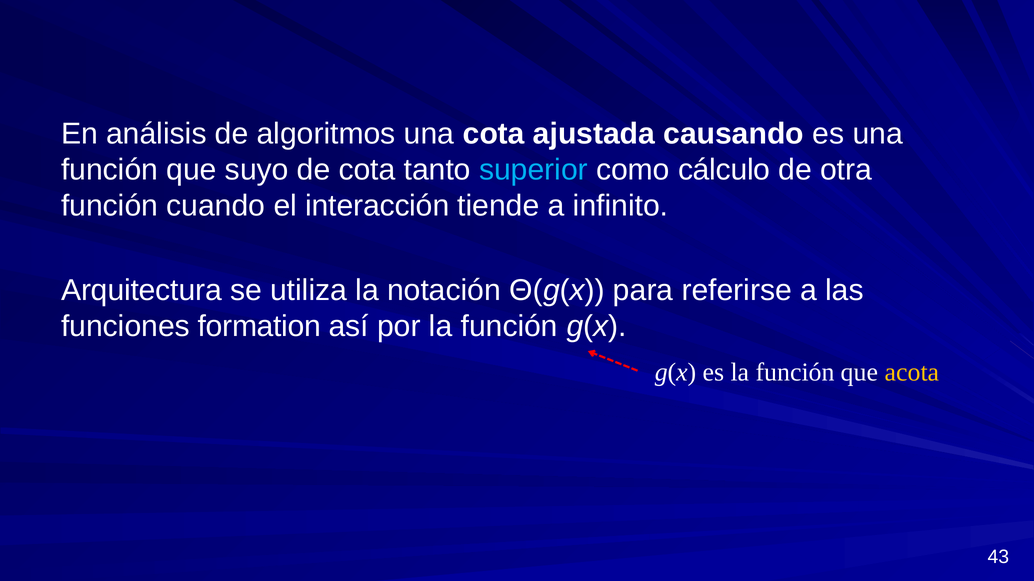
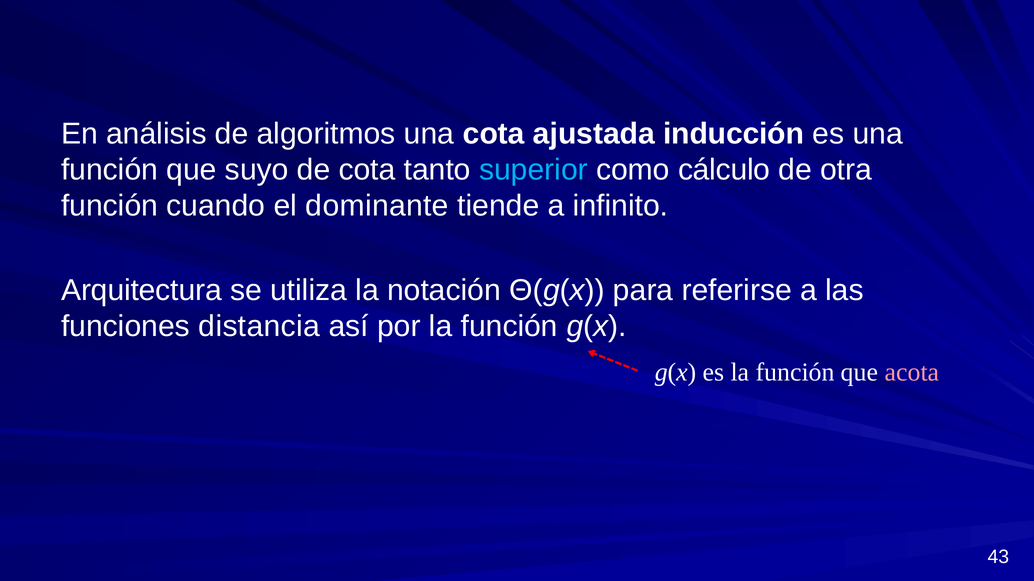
causando: causando -> inducción (734, 134)
interacción: interacción -> dominante (377, 206)
formation: formation -> distancia (259, 327)
acota colour: yellow -> pink (912, 373)
